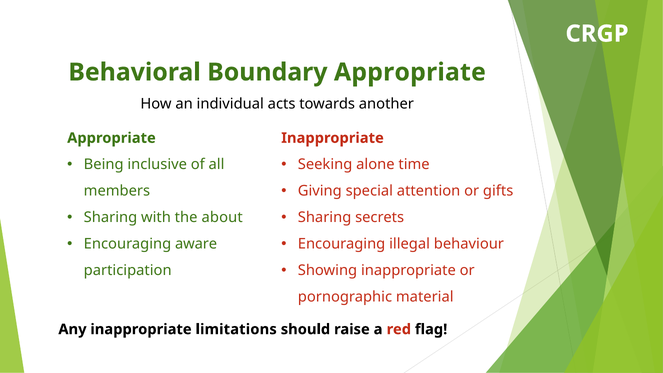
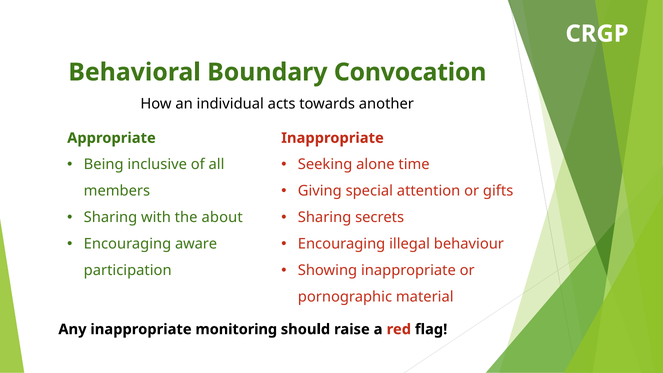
Boundary Appropriate: Appropriate -> Convocation (410, 72)
limitations: limitations -> monitoring (236, 329)
